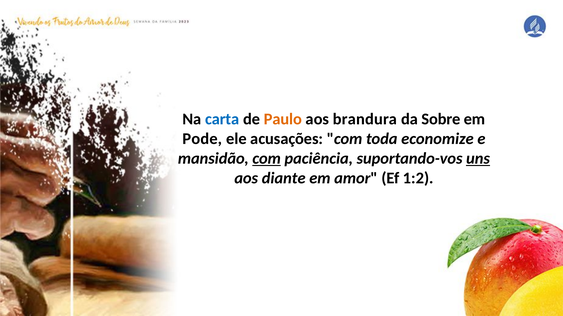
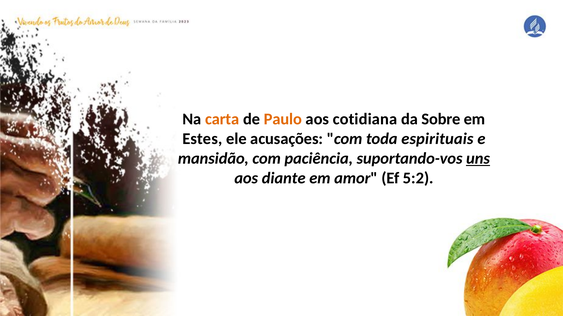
carta colour: blue -> orange (222, 119)
brandura: brandura -> cotidiana (365, 119)
Pode: Pode -> Estes (202, 139)
economize: economize -> espirituais (437, 139)
com underline: present -> none (267, 159)
1:2: 1:2 -> 5:2 (418, 179)
